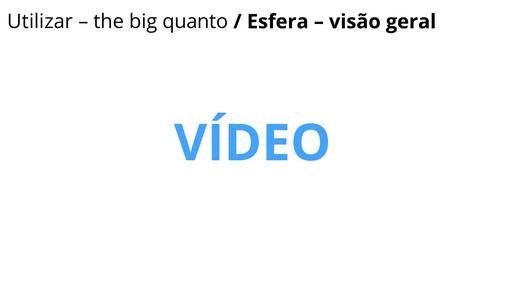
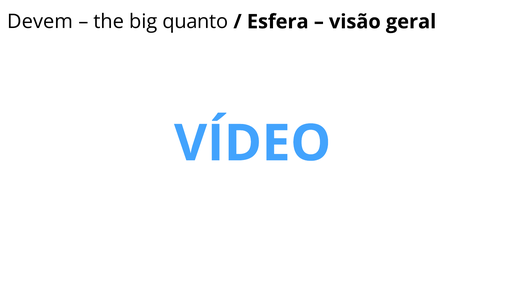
Utilizar: Utilizar -> Devem (40, 22)
